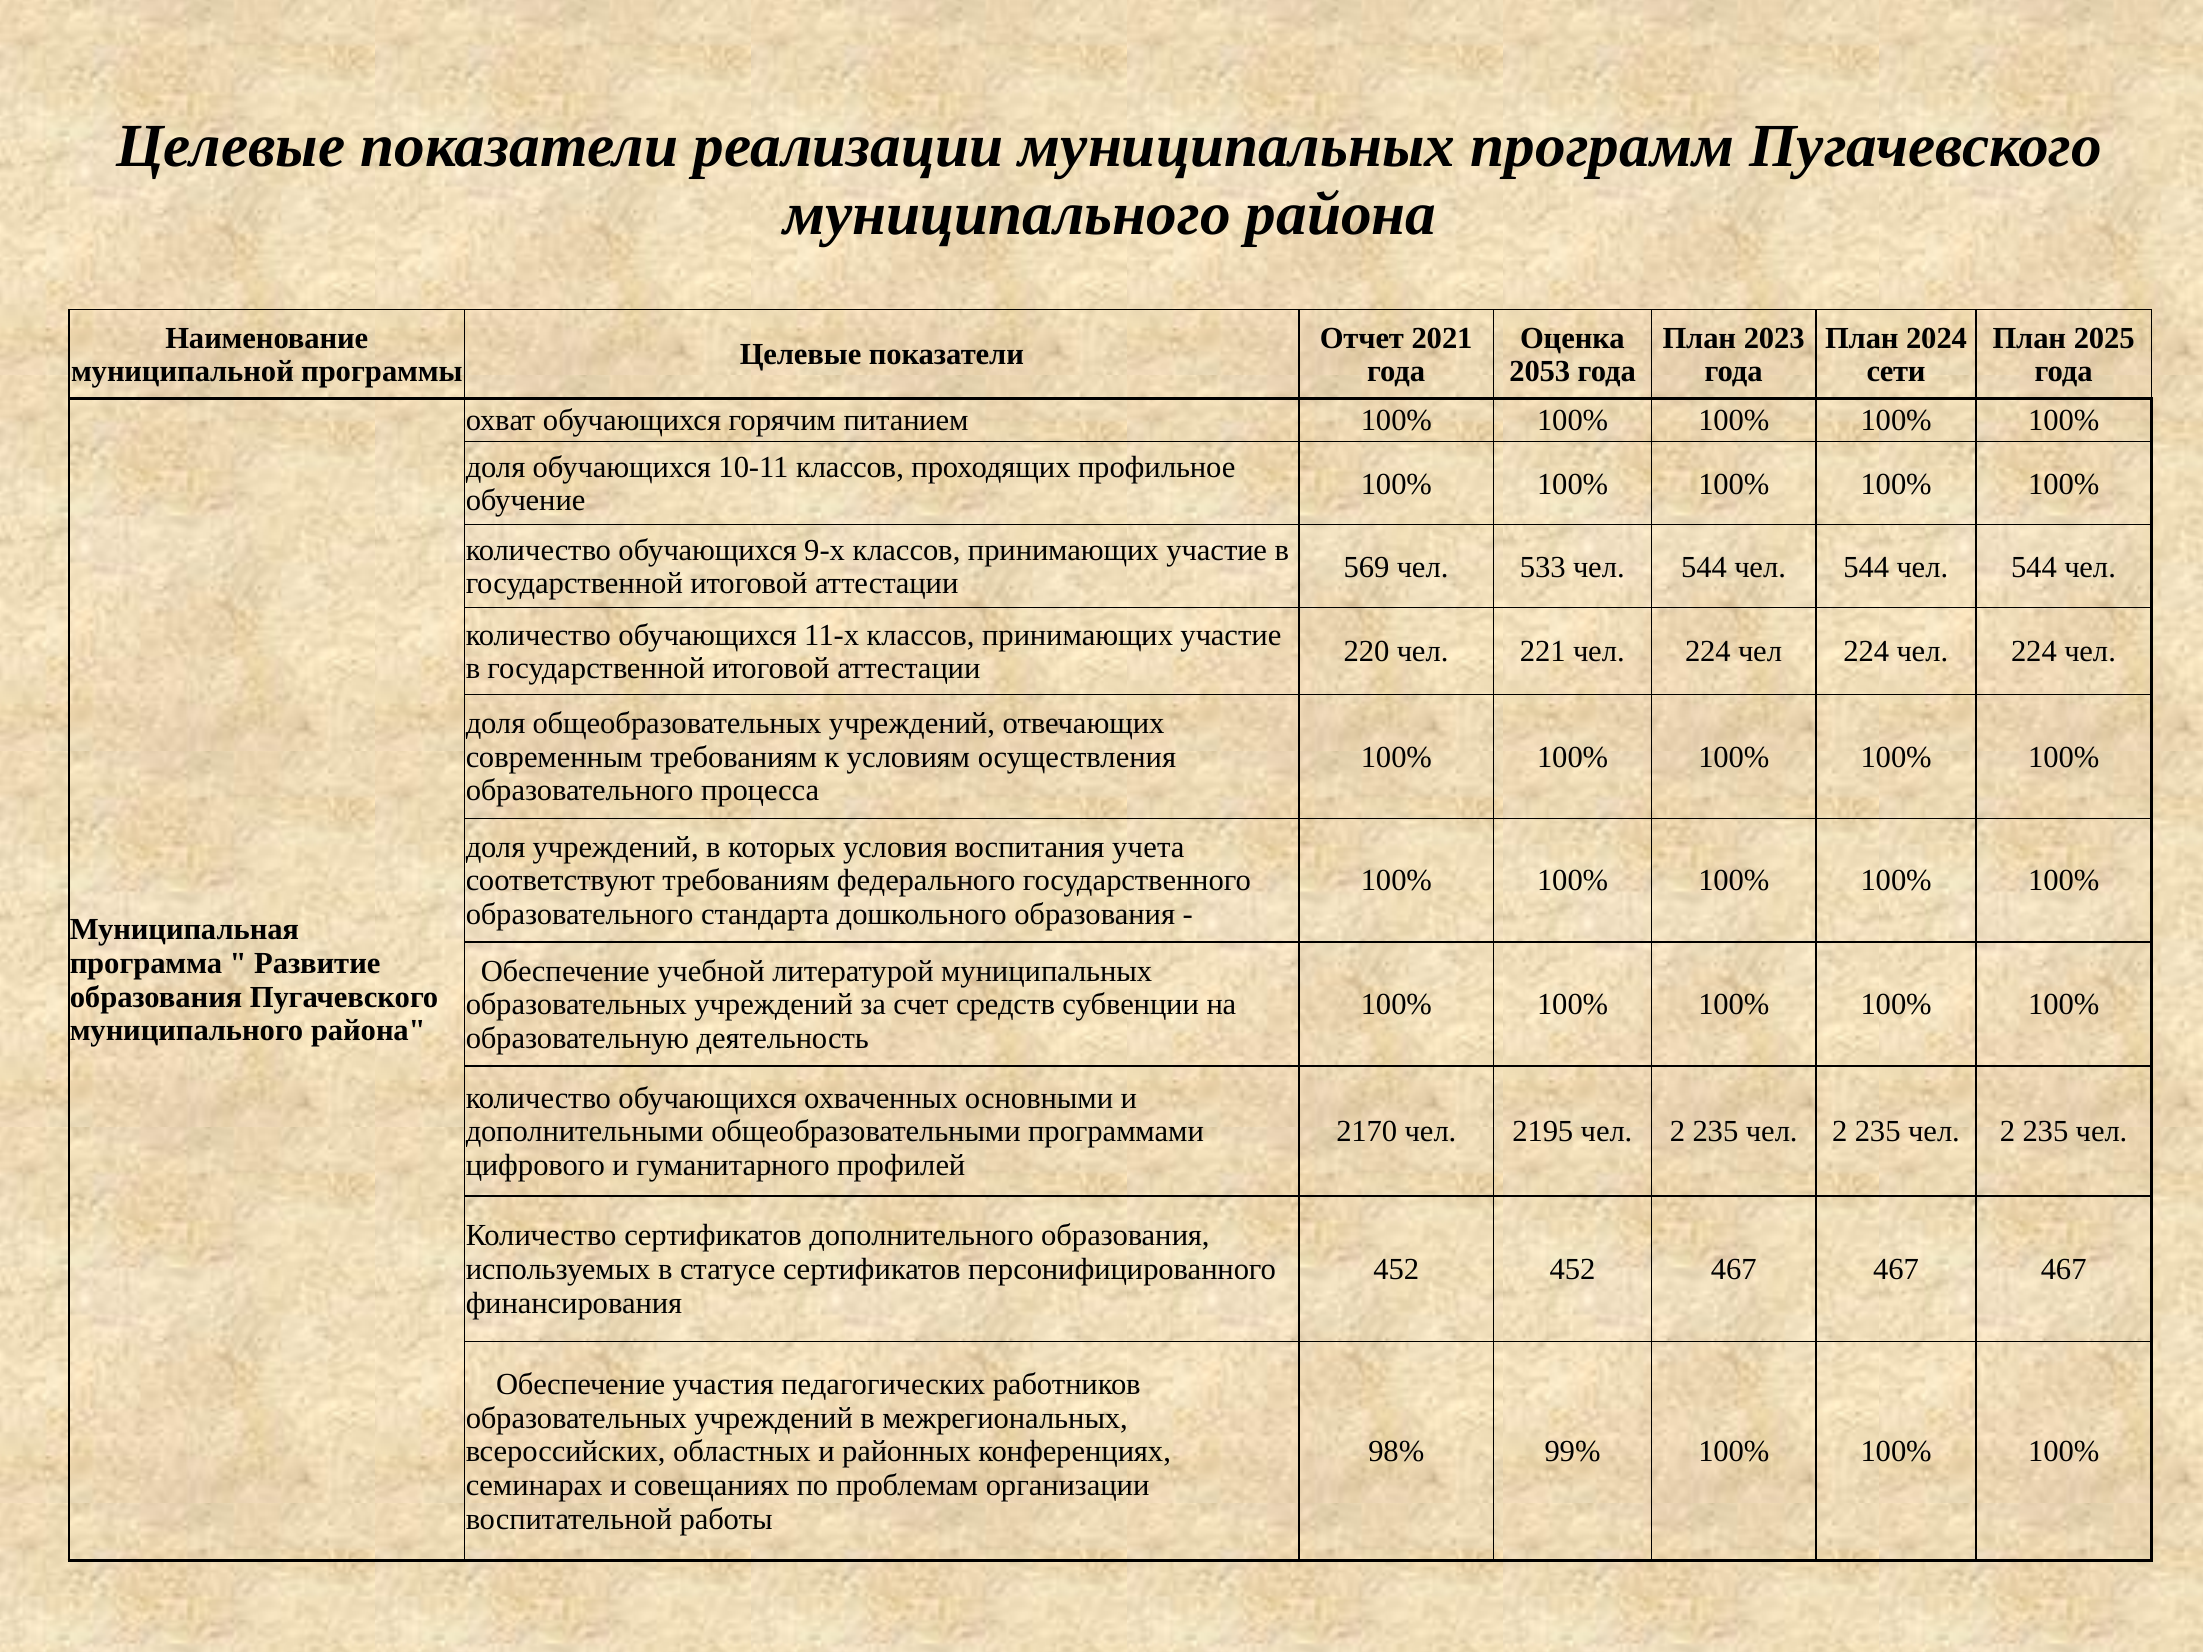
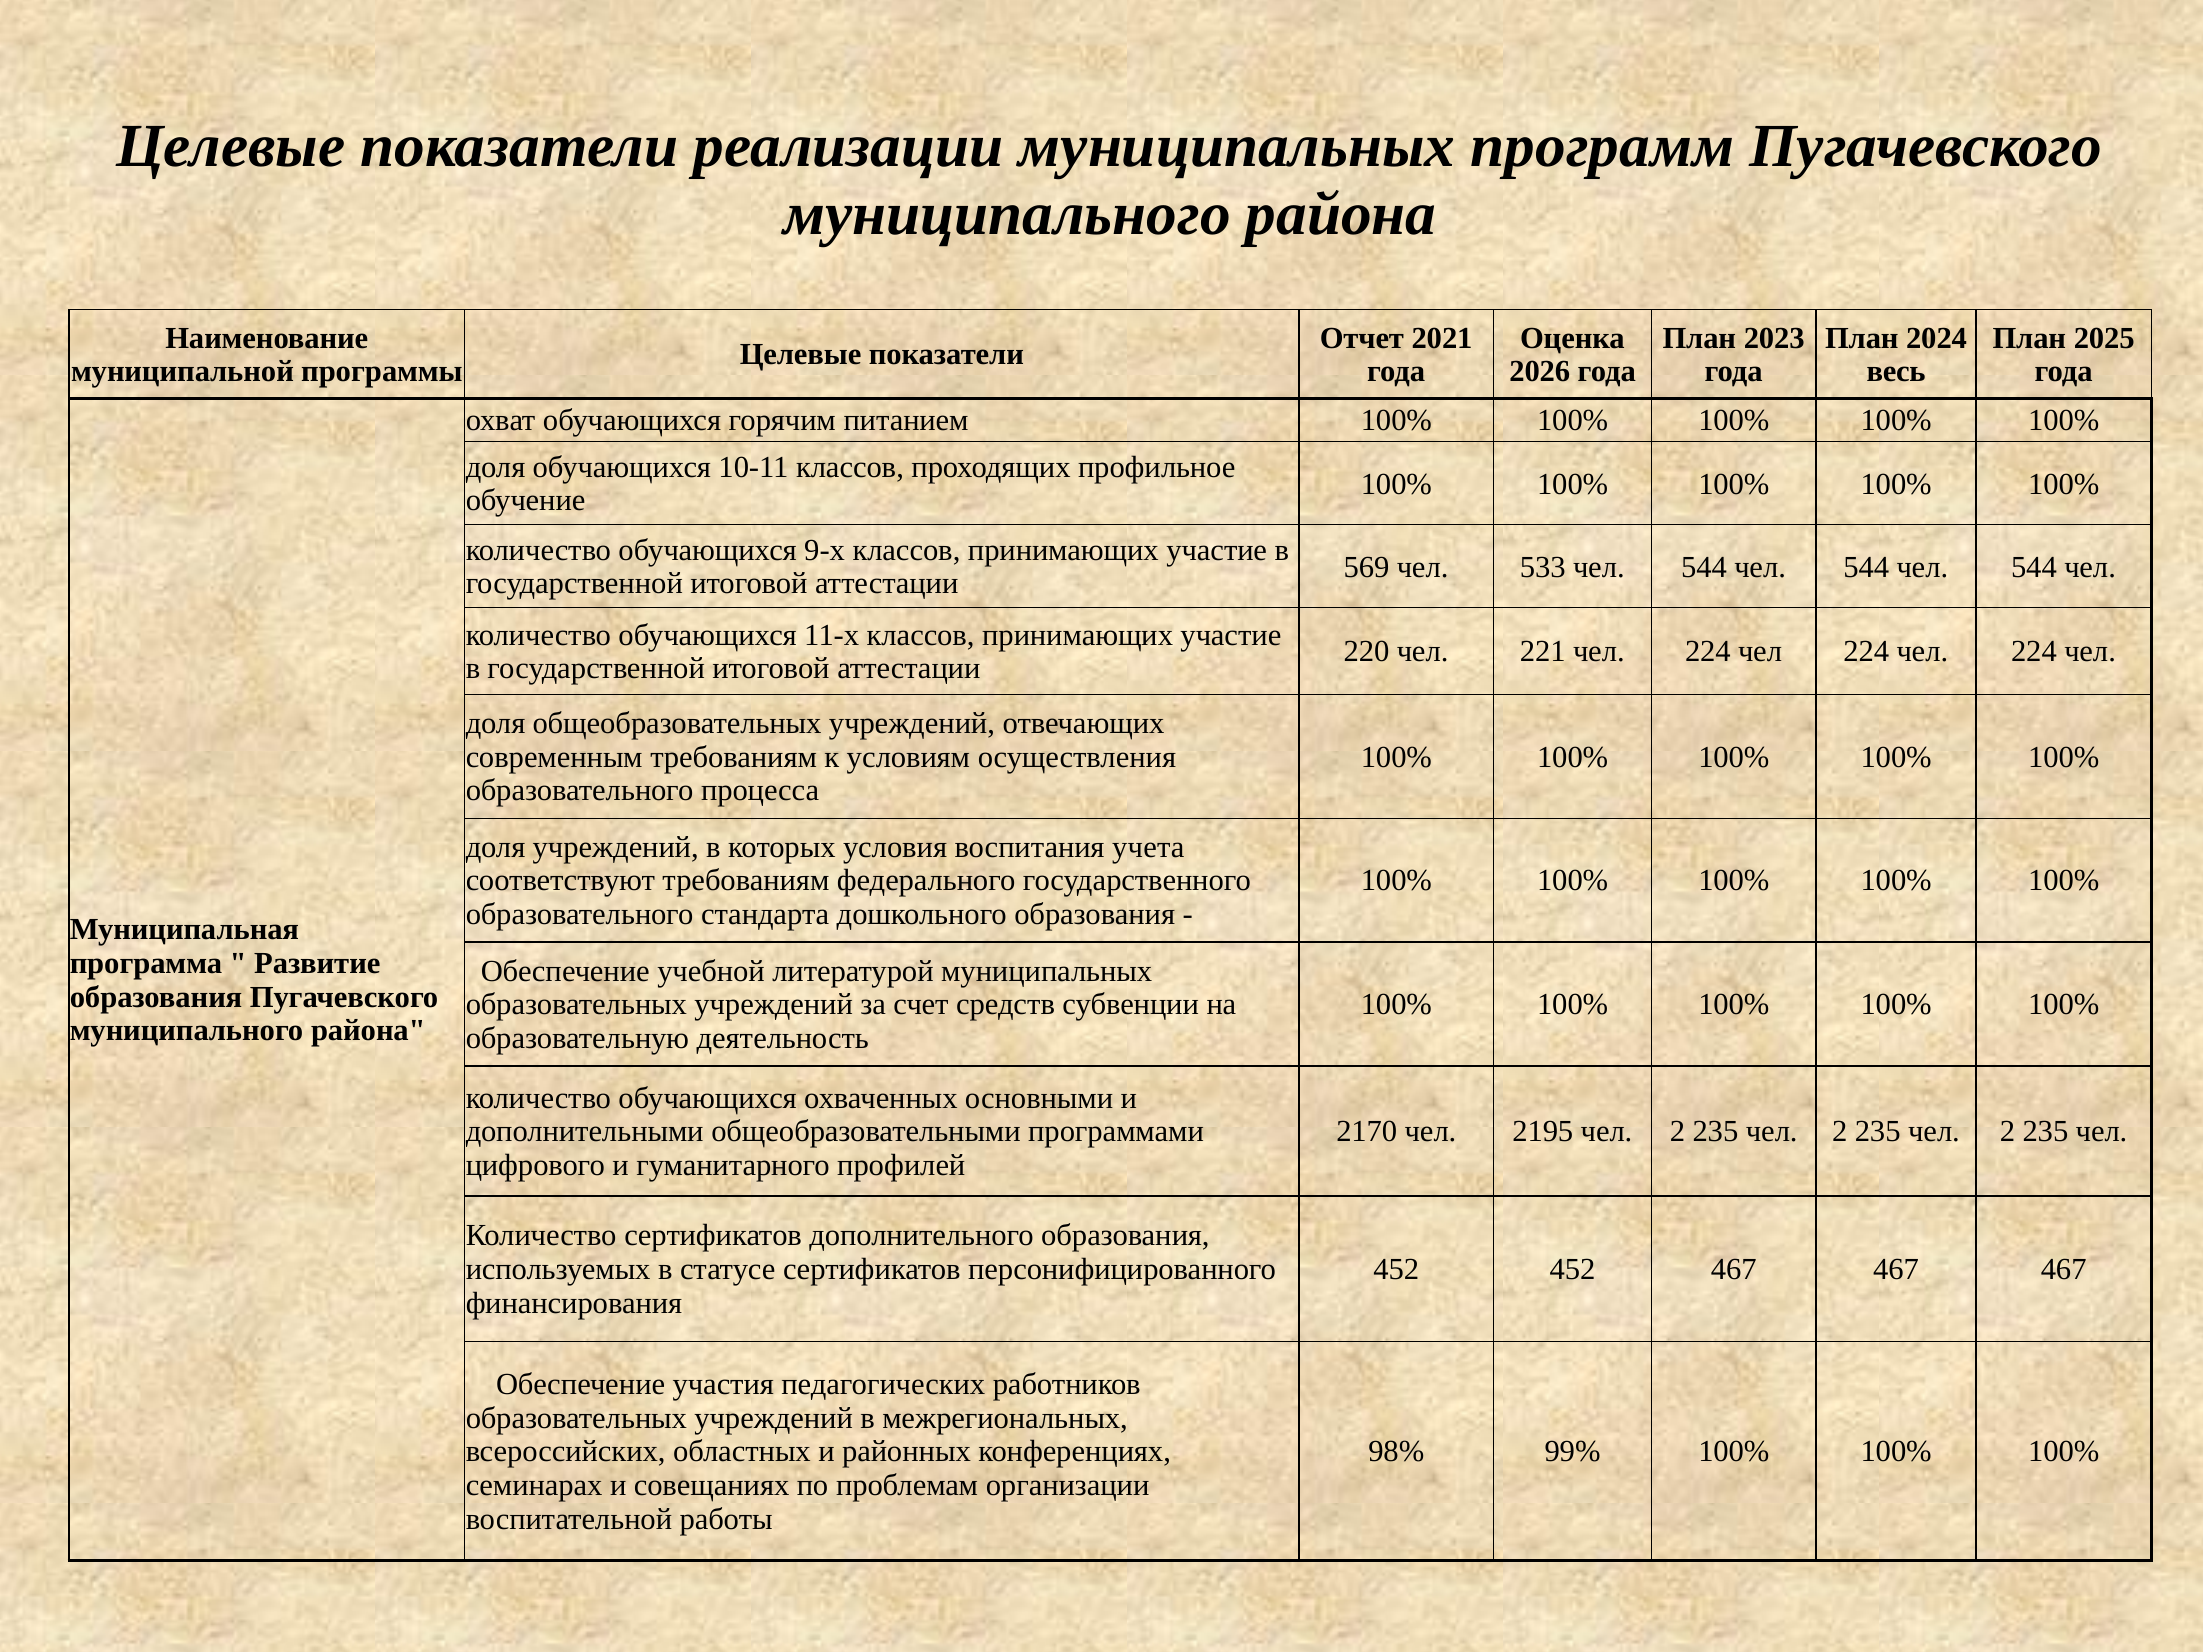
2053: 2053 -> 2026 (1540, 372)
сети: сети -> весь (1896, 372)
